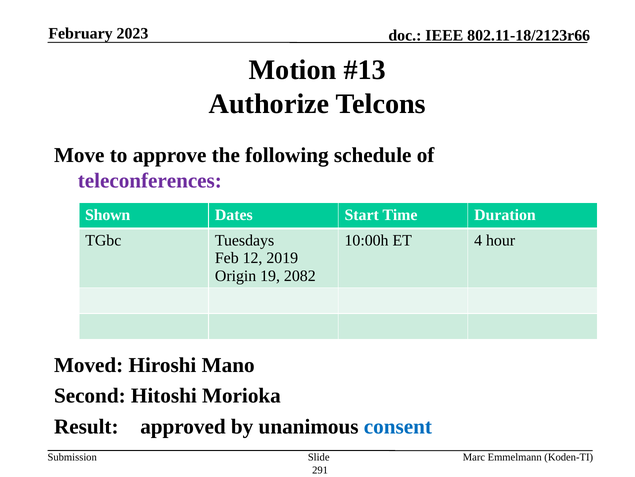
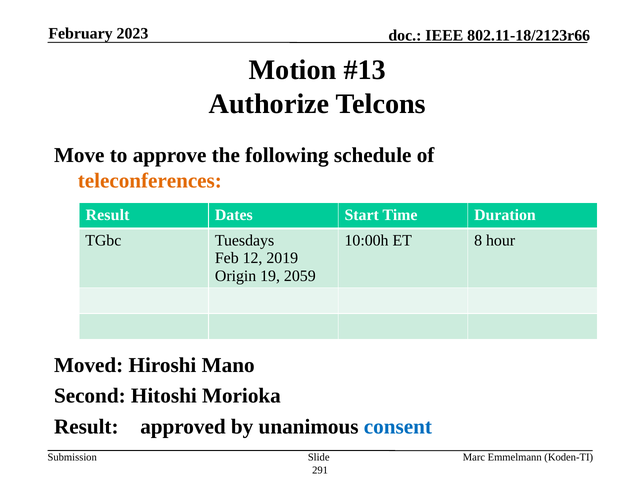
teleconferences colour: purple -> orange (150, 180)
Shown: Shown -> Result (108, 214)
4: 4 -> 8 (478, 240)
2082: 2082 -> 2059 (300, 275)
